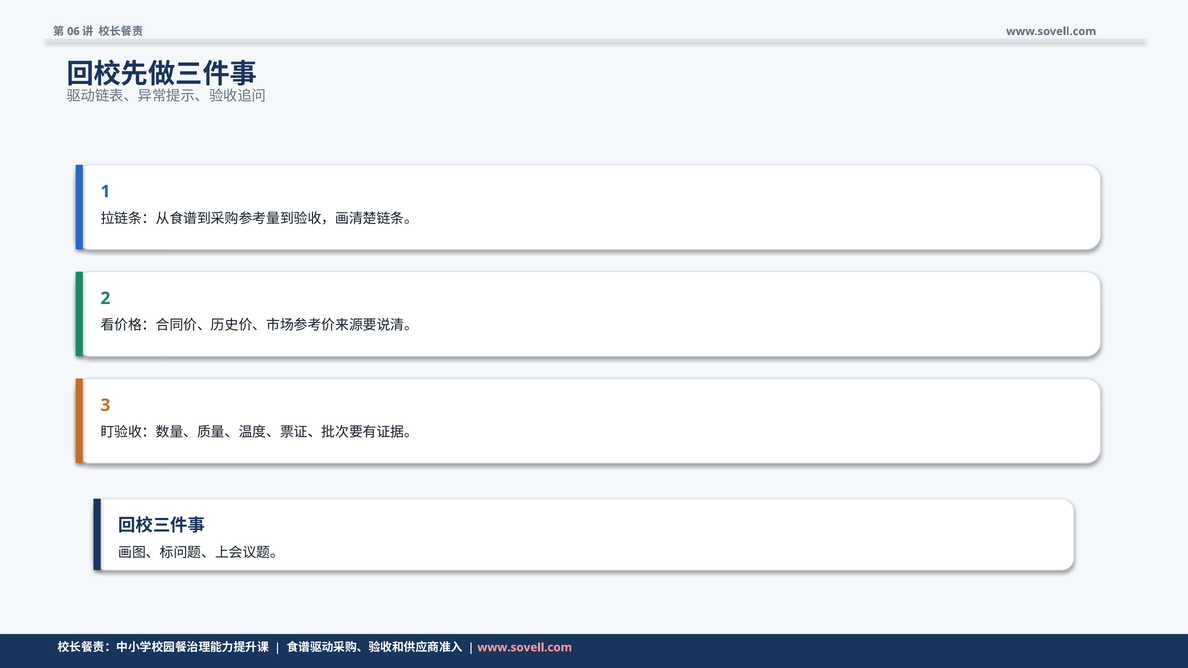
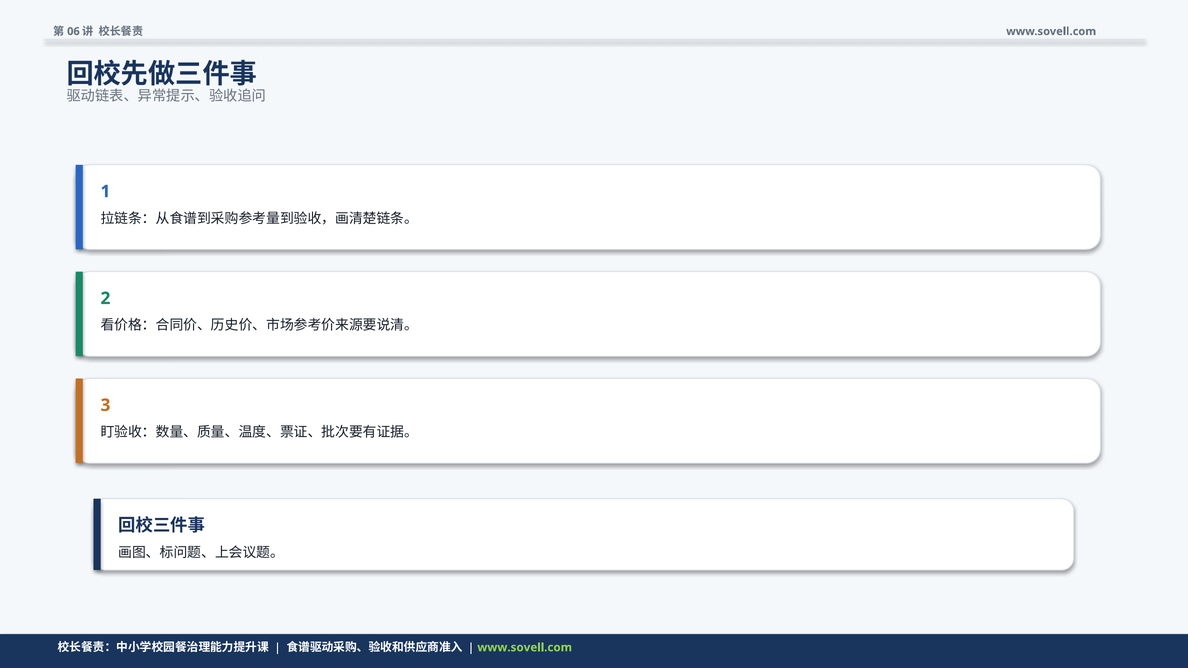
www.sovell.com colour: pink -> light green (525, 648)
